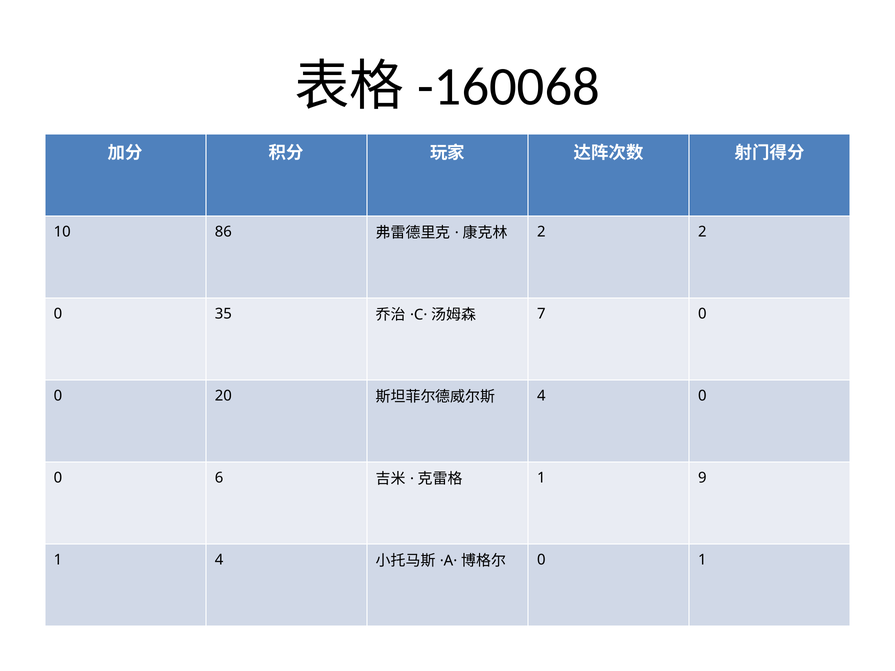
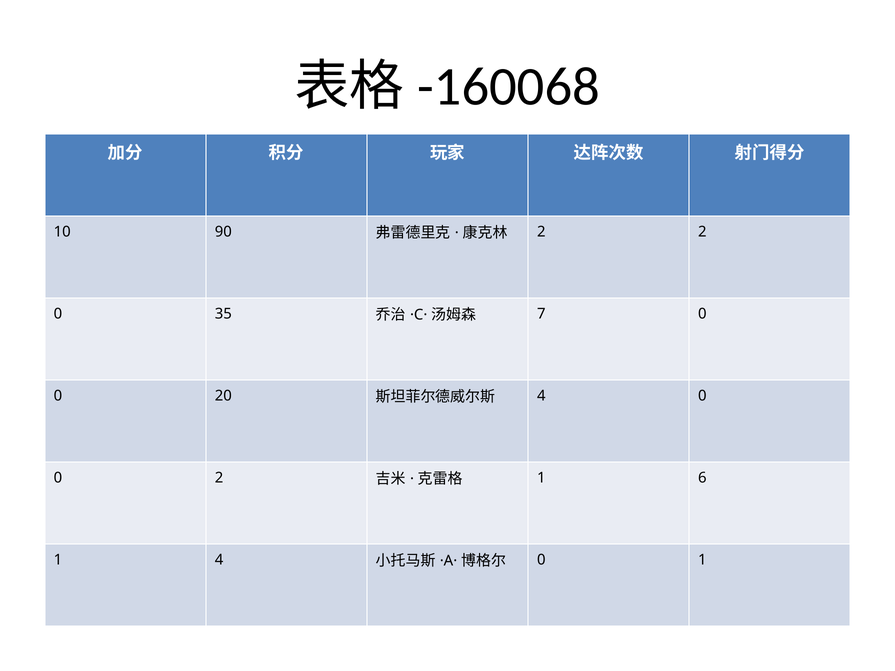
86: 86 -> 90 (223, 232)
0 6: 6 -> 2 (219, 478)
9: 9 -> 6 (702, 478)
